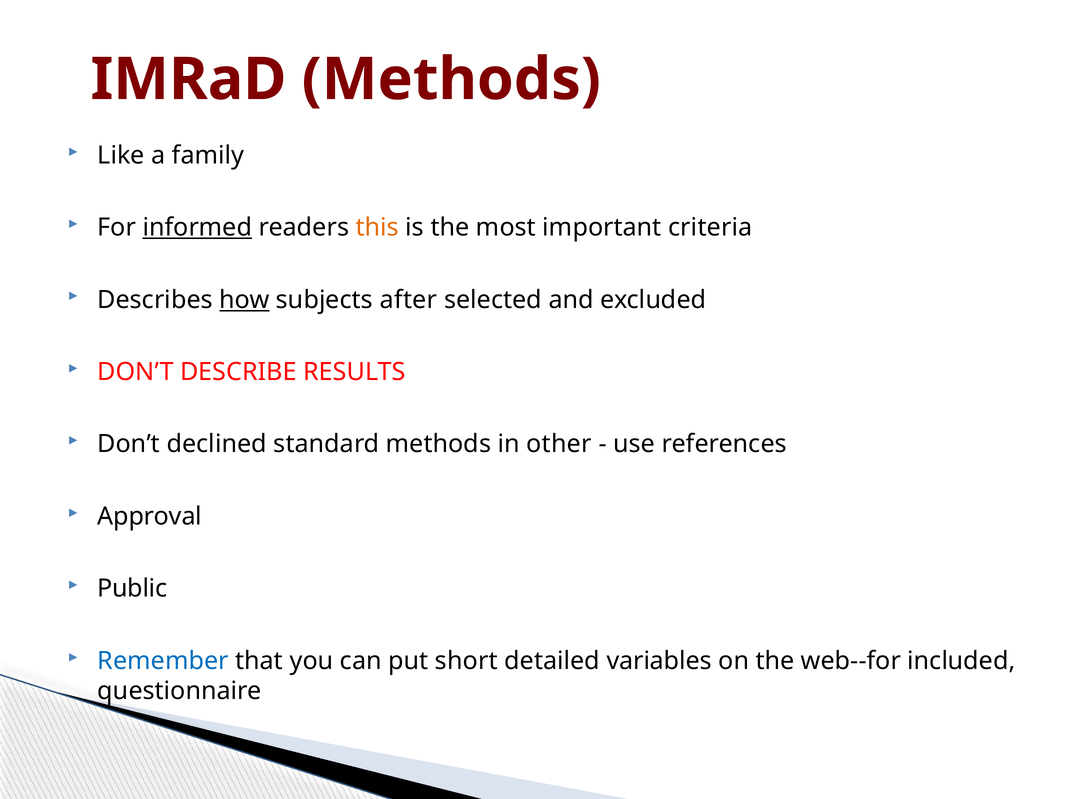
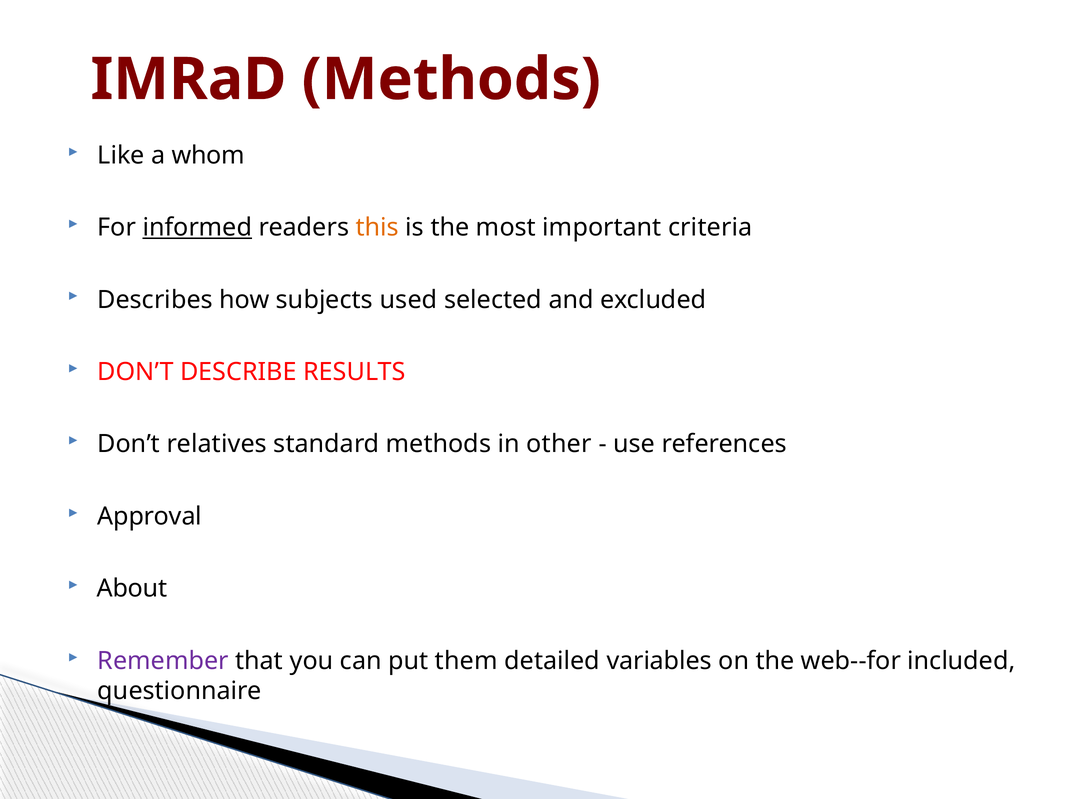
family: family -> whom (208, 155)
how underline: present -> none (244, 300)
after: after -> used (408, 300)
declined: declined -> relatives (217, 444)
Public: Public -> About (132, 588)
Remember colour: blue -> purple (163, 661)
short: short -> them (466, 661)
